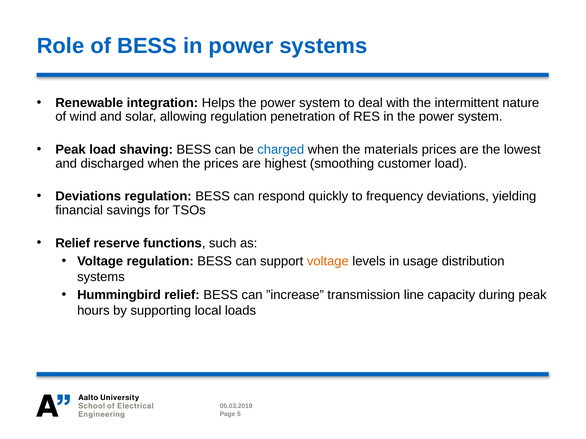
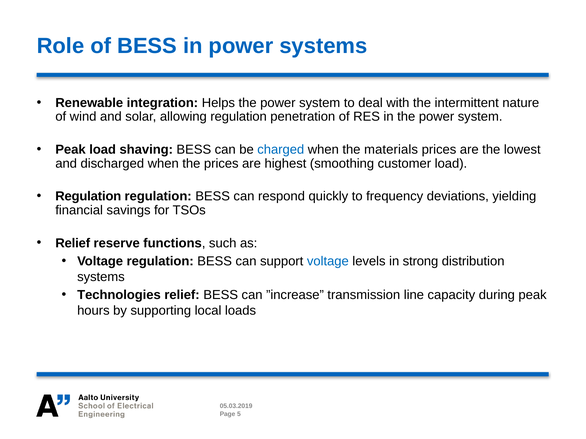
Deviations: Deviations -> Regulation (88, 197)
voltage colour: orange -> blue (328, 262)
usage: usage -> strong (420, 262)
Hummingbird: Hummingbird -> Technologies (119, 295)
